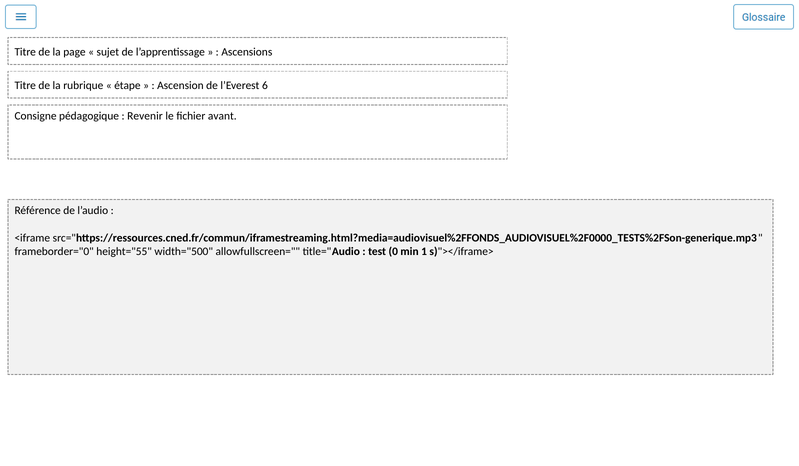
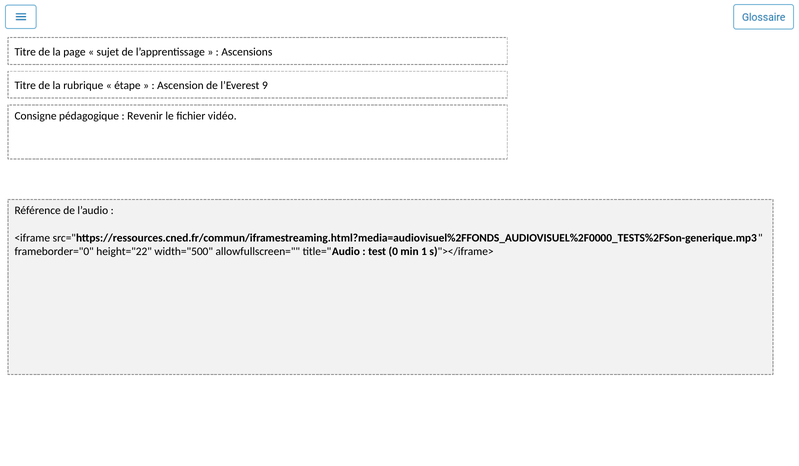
6: 6 -> 9 (265, 86)
avant: avant -> vidéo (222, 116)
height="55: height="55 -> height="22 (124, 251)
